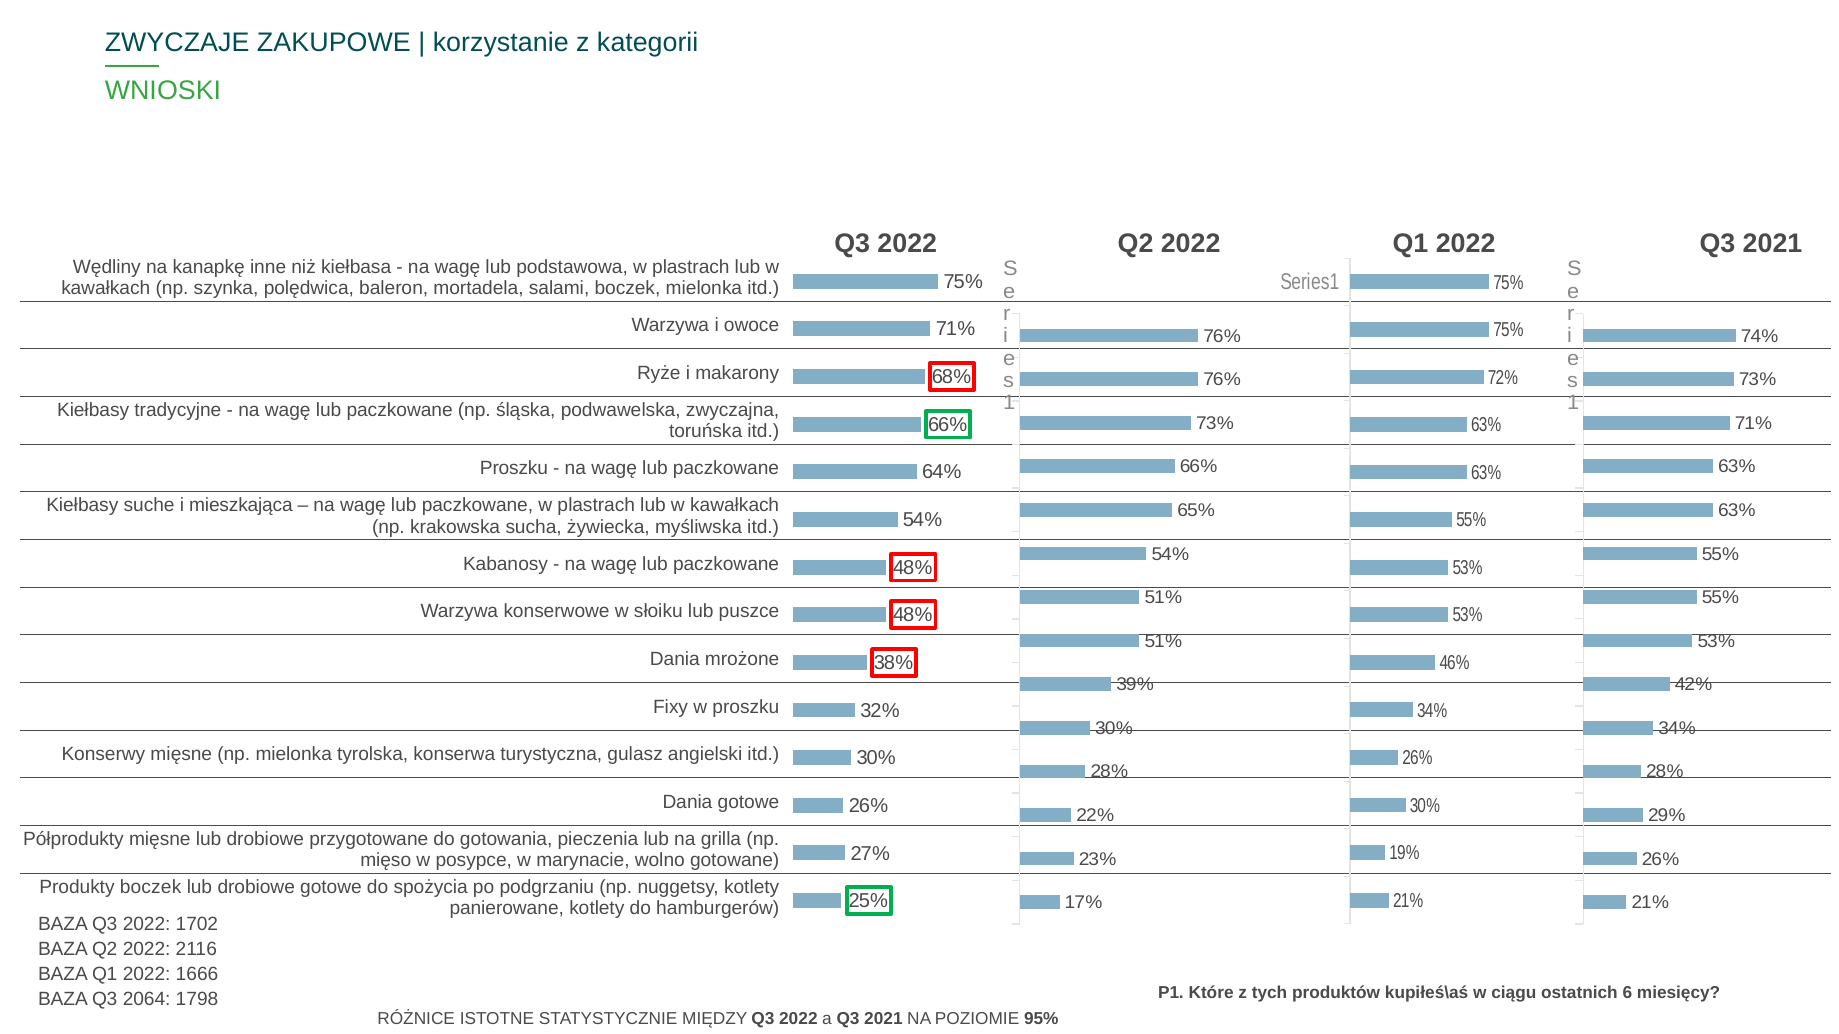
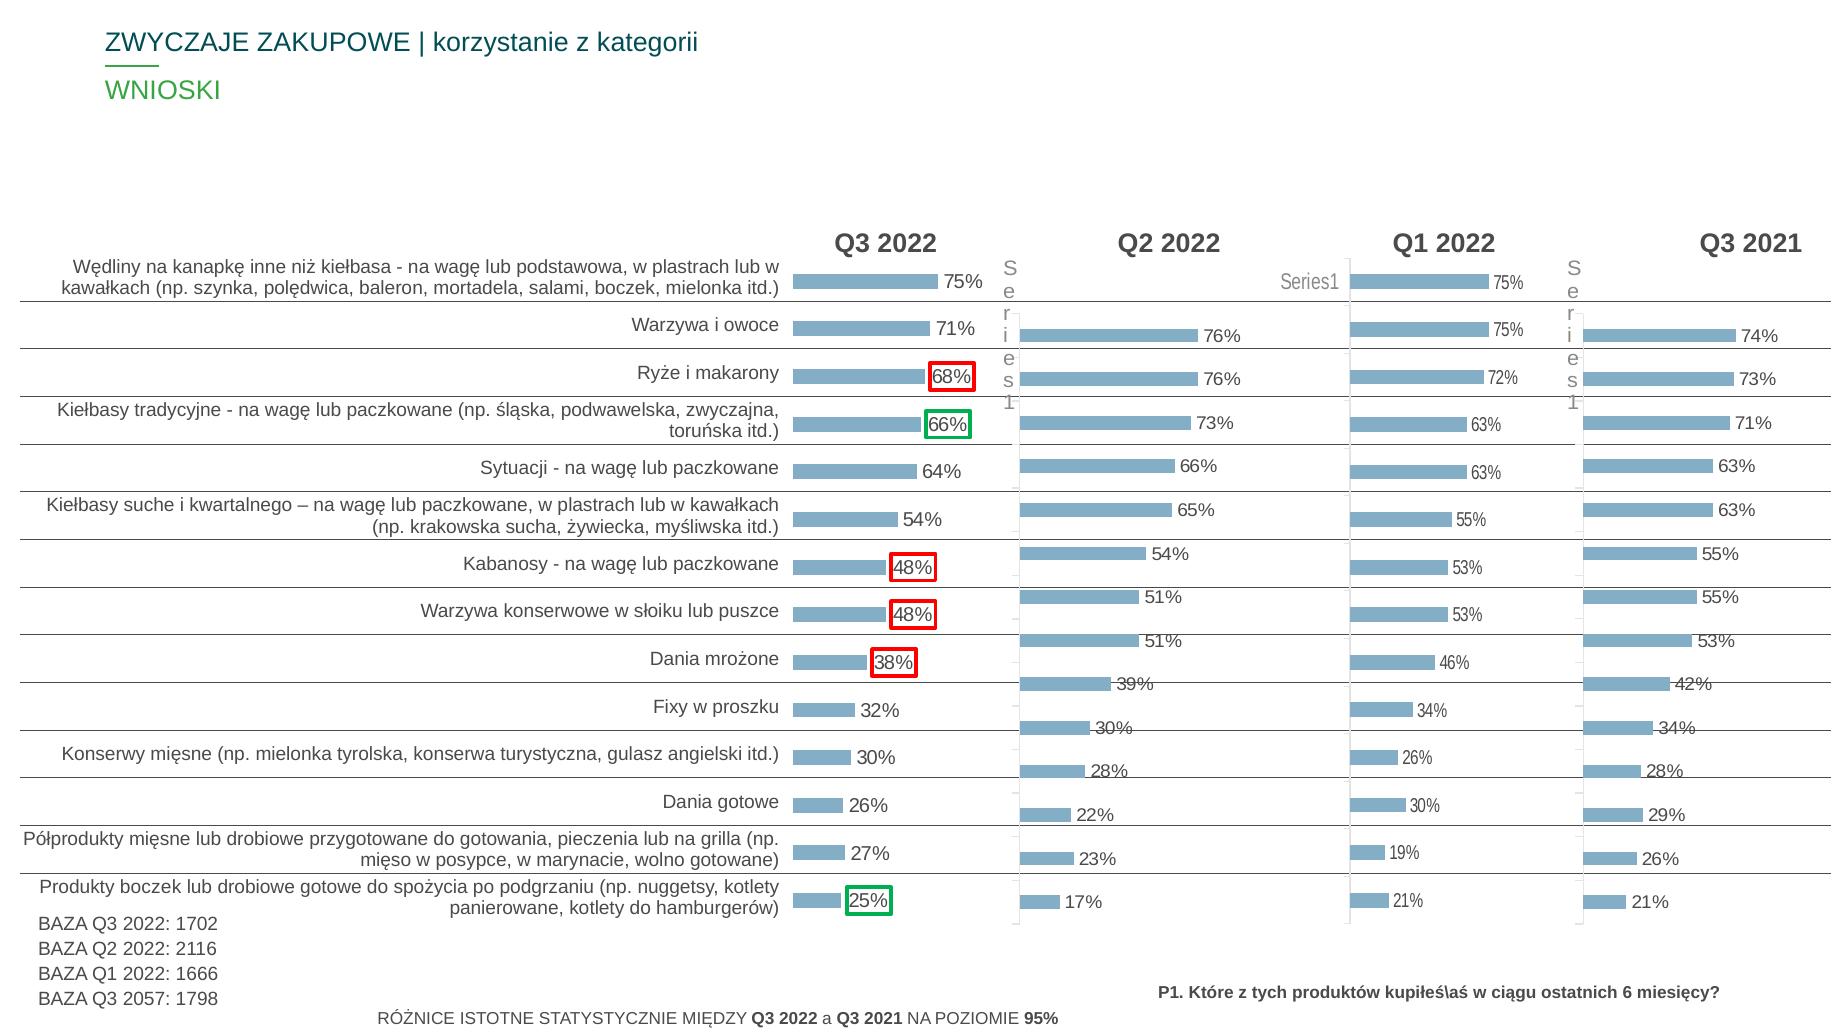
Proszku: Proszku -> Sytuacji (514, 469)
mieszkająca: mieszkająca -> kwartalnego (241, 506)
2064: 2064 -> 2057 (147, 1000)
